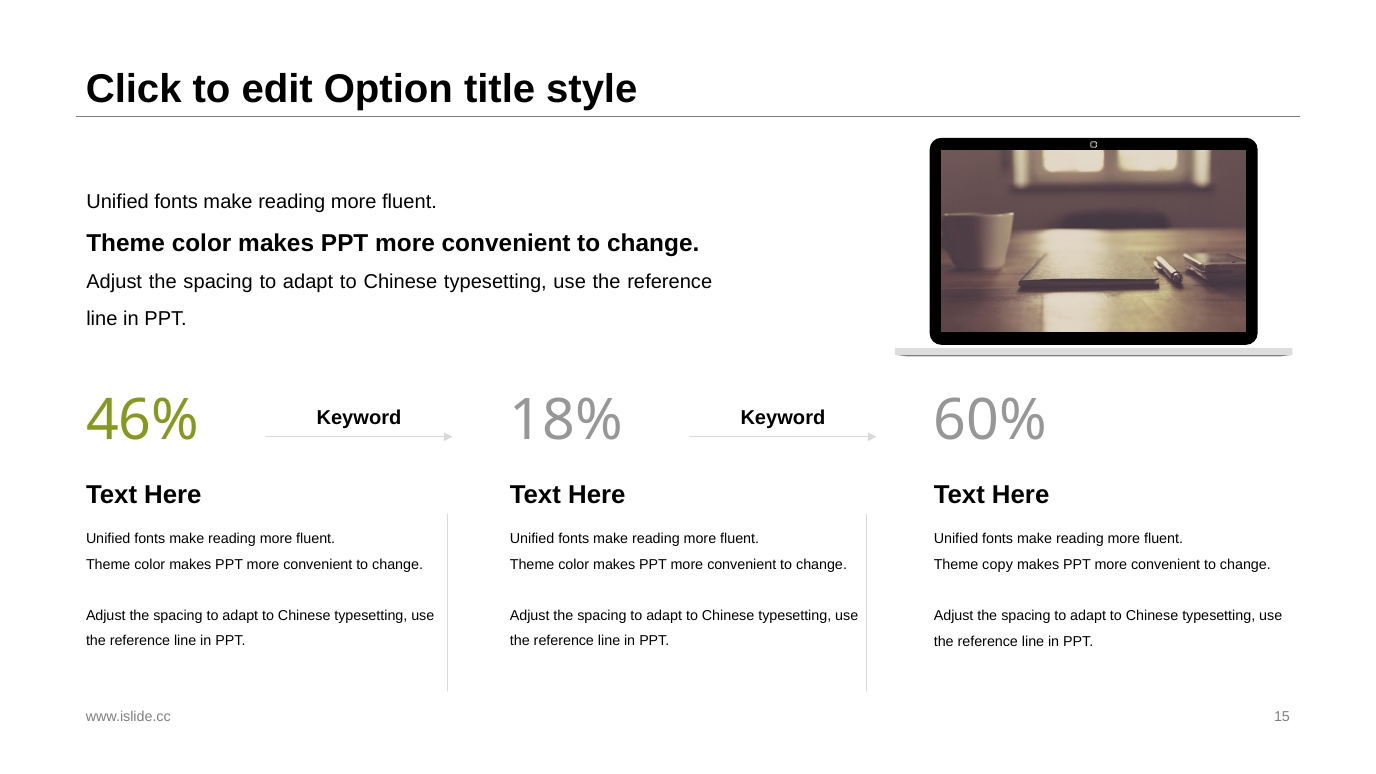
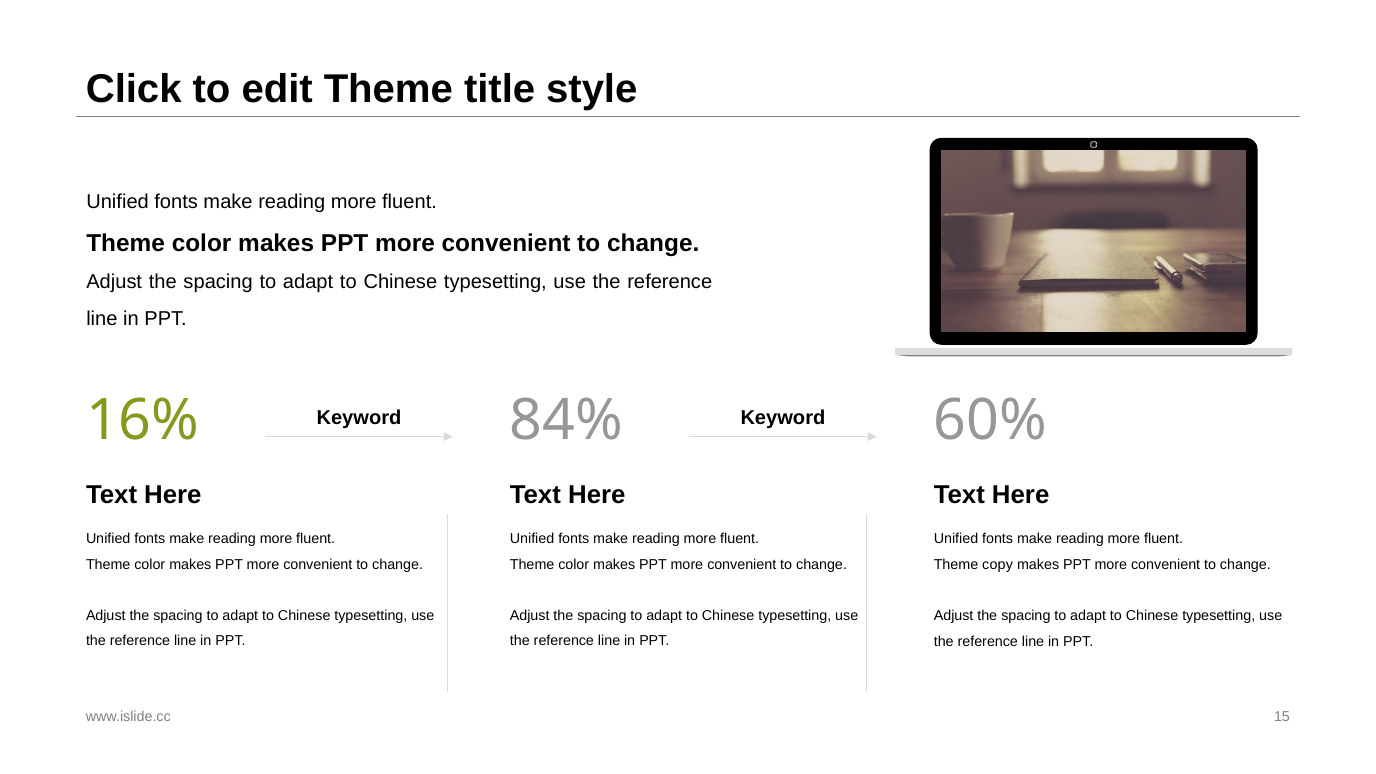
edit Option: Option -> Theme (388, 89)
46%: 46% -> 16% (143, 421)
18%: 18% -> 84% (566, 421)
